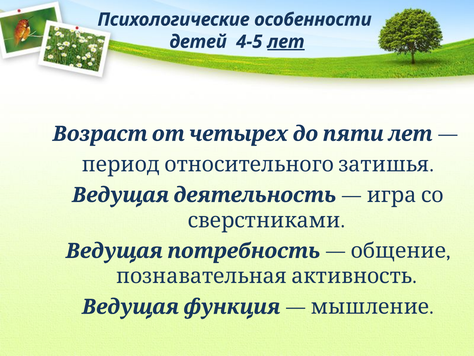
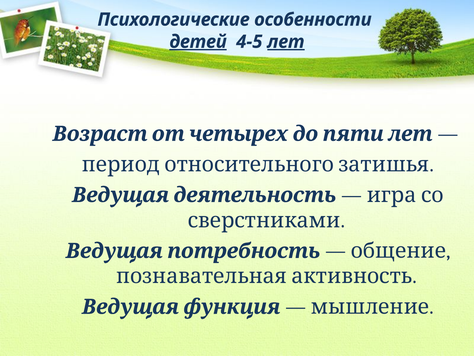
детей underline: none -> present (198, 42)
